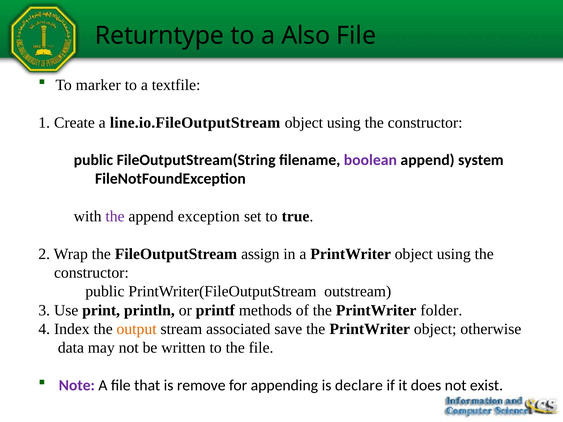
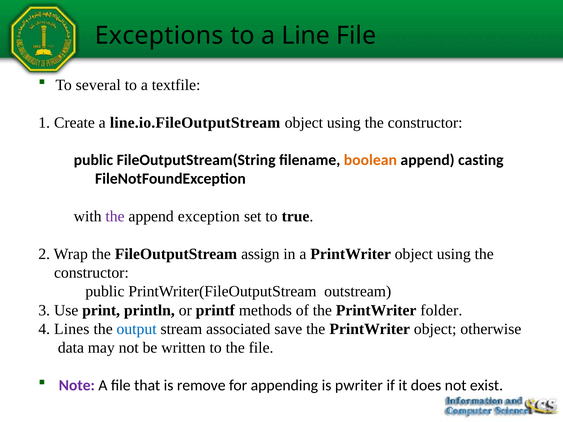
Returntype: Returntype -> Exceptions (159, 35)
Also: Also -> Line (306, 35)
marker: marker -> several (98, 85)
boolean colour: purple -> orange (370, 160)
system: system -> casting (481, 160)
Index: Index -> Lines (72, 329)
output colour: orange -> blue (137, 329)
declare: declare -> pwriter (359, 385)
